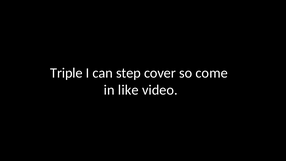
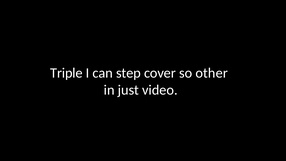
come: come -> other (212, 73)
like: like -> just (128, 90)
